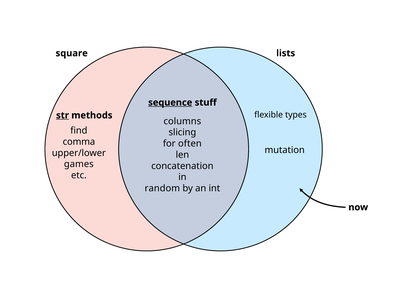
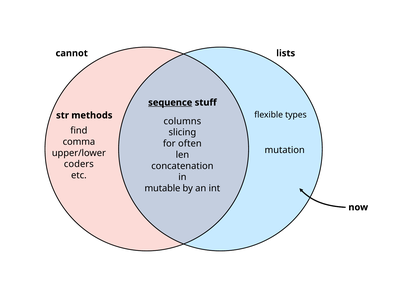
square: square -> cannot (72, 53)
str underline: present -> none (63, 115)
games: games -> coders (79, 164)
random: random -> mutable (162, 188)
